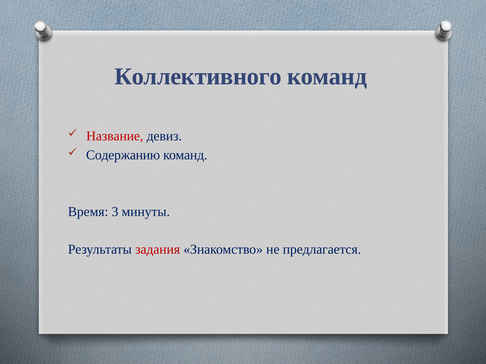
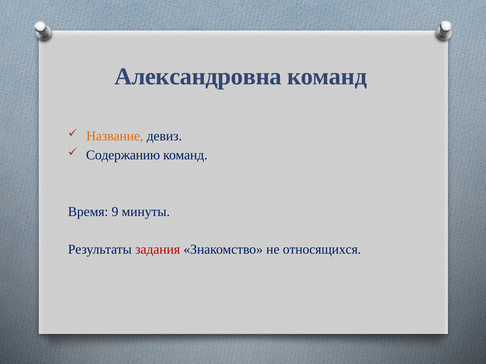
Коллективного: Коллективного -> Александровна (198, 77)
Название colour: red -> orange (115, 136)
3: 3 -> 9 (115, 212)
предлагается: предлагается -> относящихся (322, 250)
